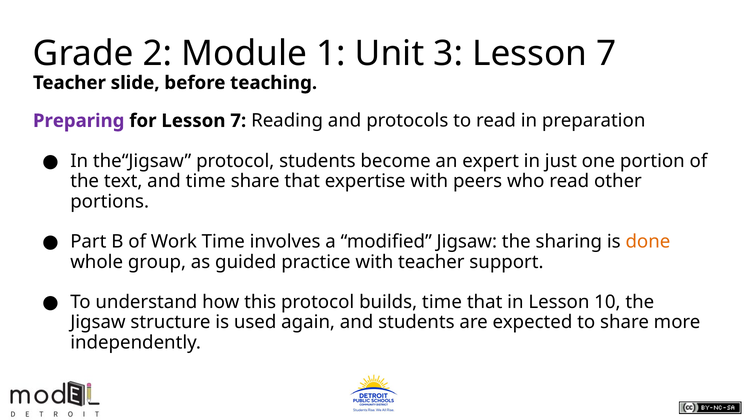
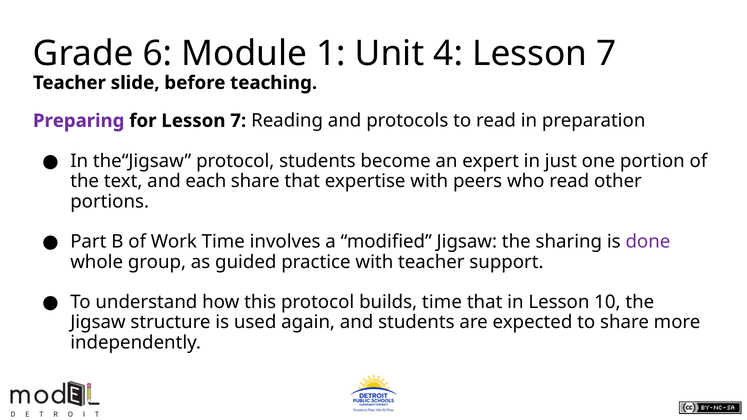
2: 2 -> 6 (158, 54)
3: 3 -> 4 (448, 54)
and time: time -> each (206, 181)
done colour: orange -> purple (648, 242)
